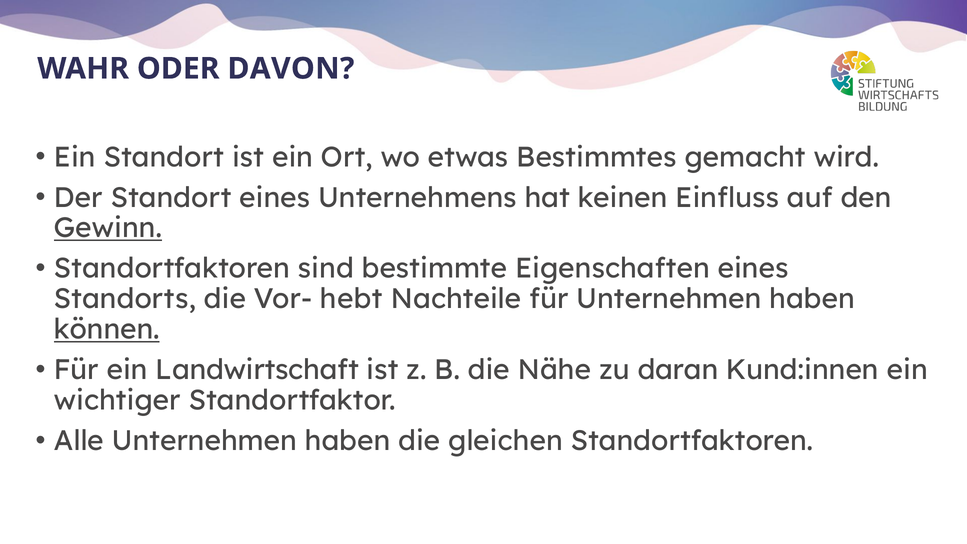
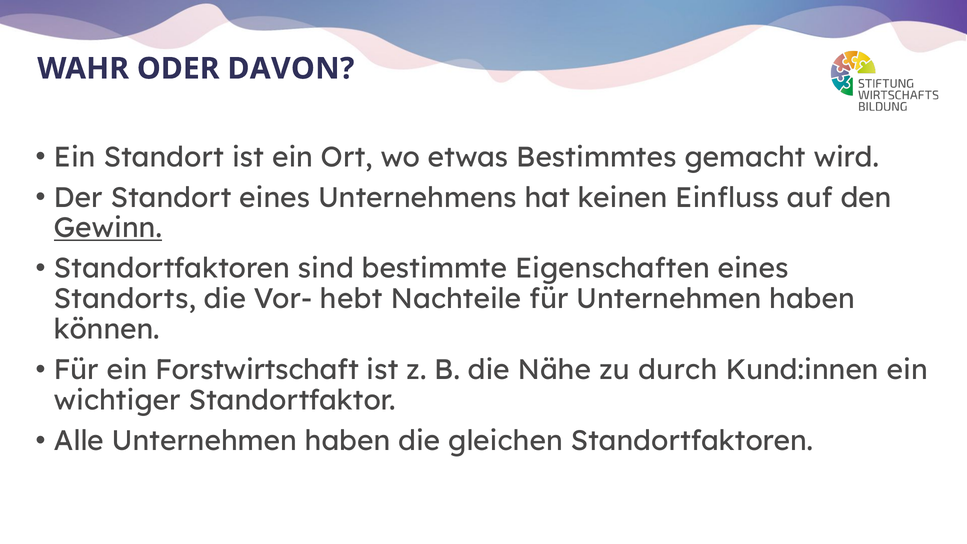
können underline: present -> none (107, 329)
Landwirtschaft: Landwirtschaft -> Forstwirtschaft (257, 370)
daran: daran -> durch (678, 370)
